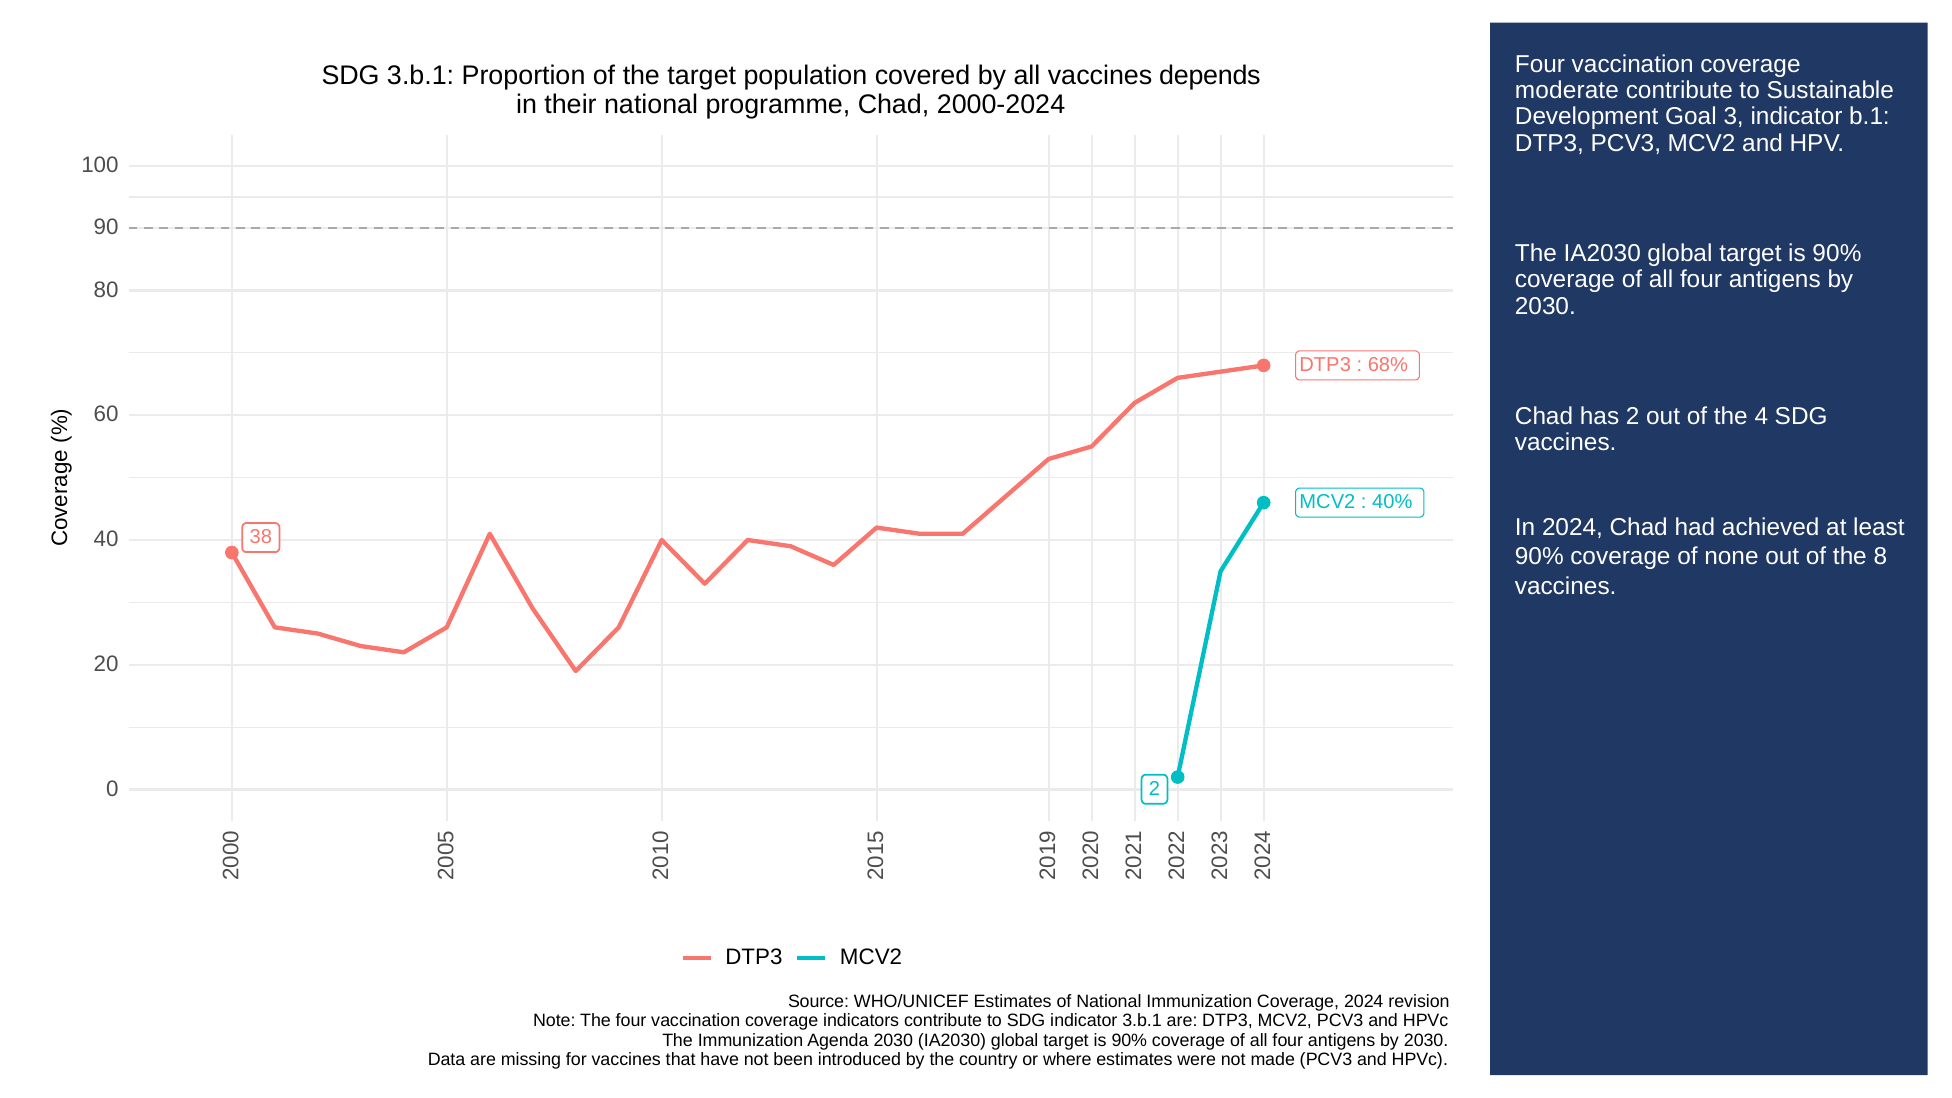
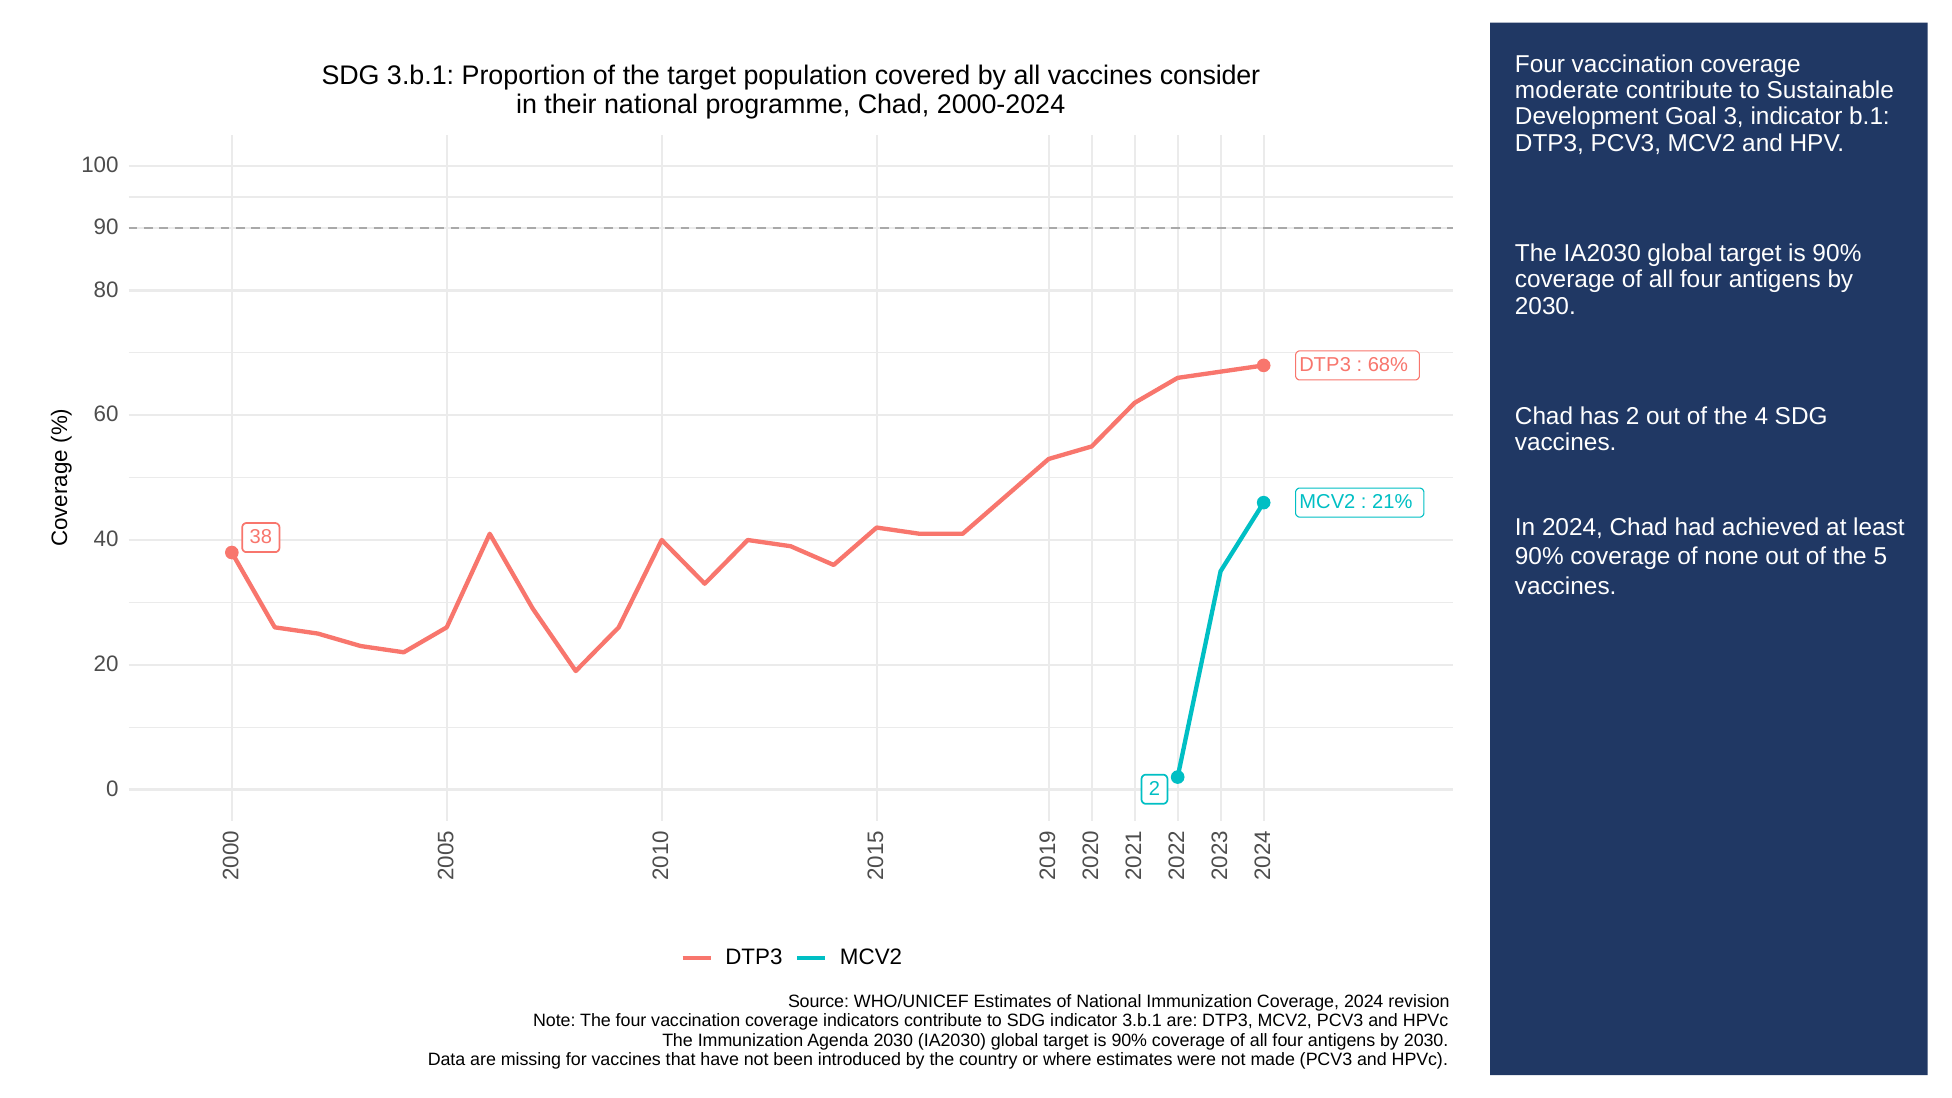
depends: depends -> consider (1210, 76)
40%: 40% -> 21% (1392, 502)
the 8: 8 -> 5 (1880, 557)
